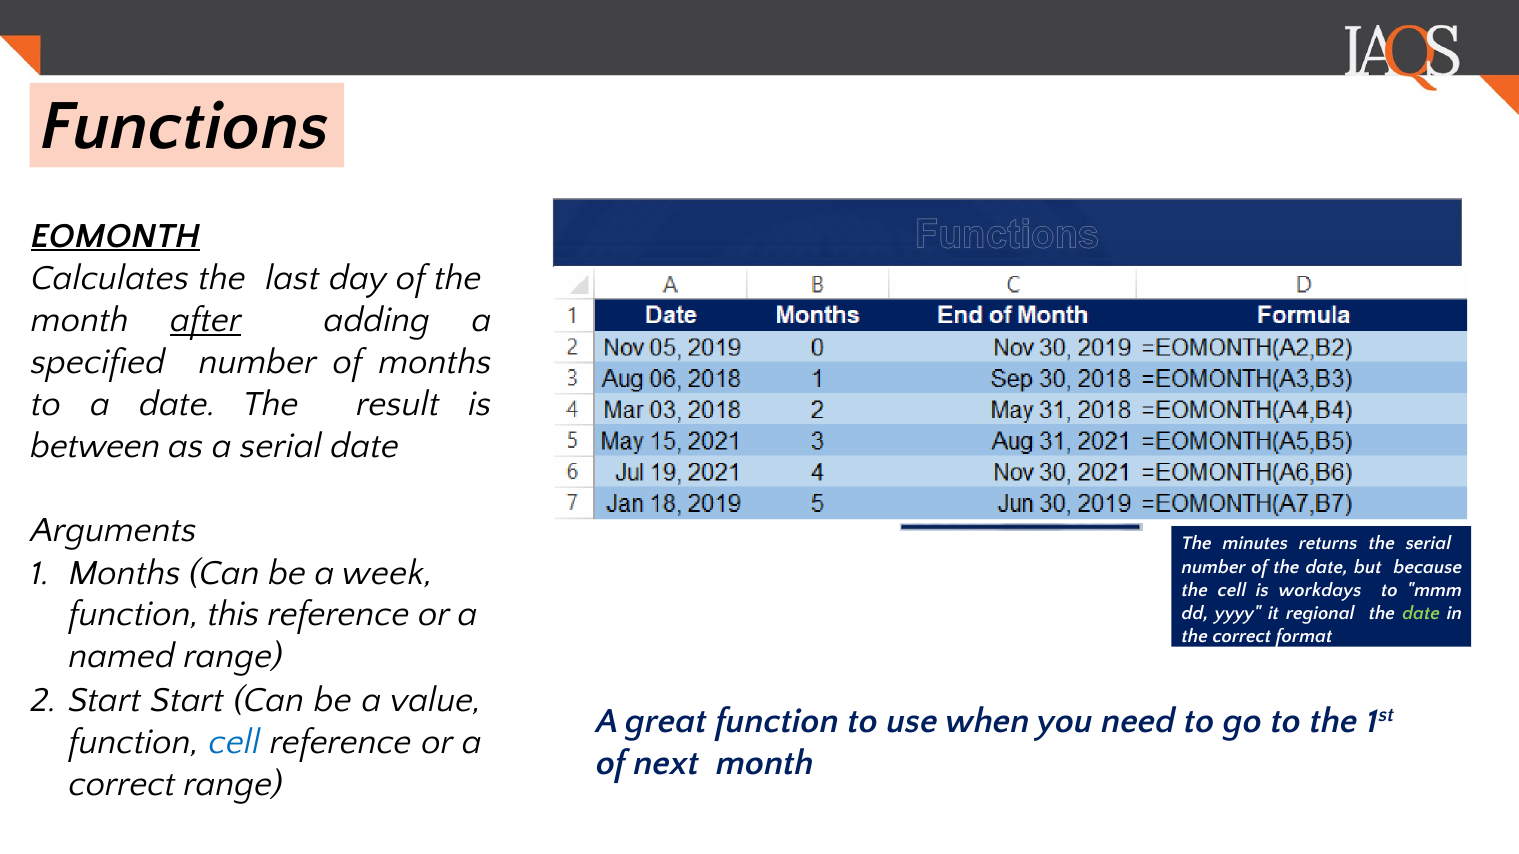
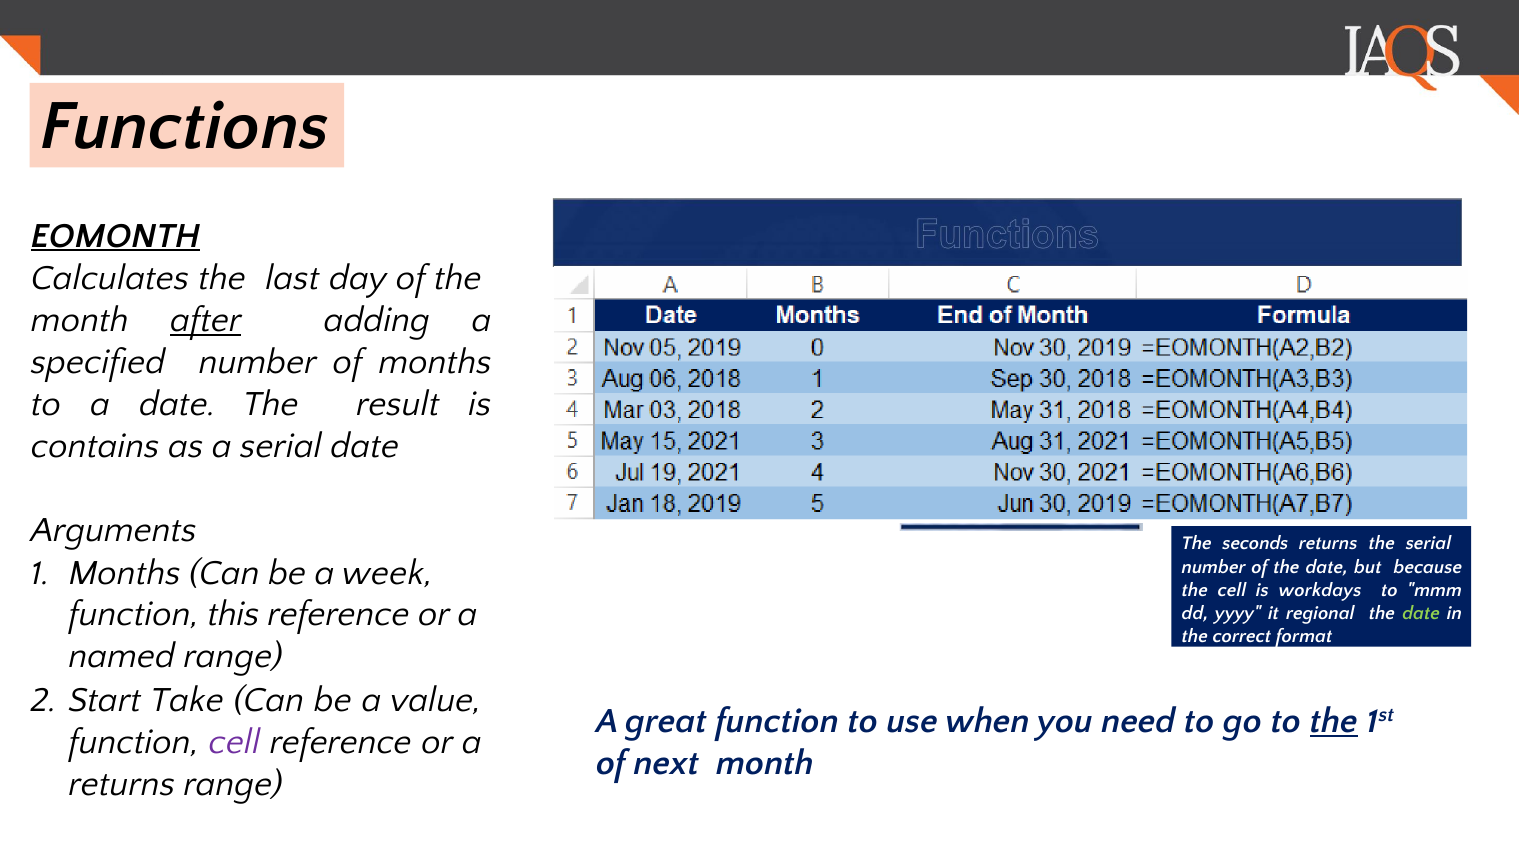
between: between -> contains (95, 447)
minutes: minutes -> seconds (1255, 544)
Start Start: Start -> Take (187, 700)
the underline: none -> present (1334, 721)
cell colour: blue -> purple (234, 742)
correct: correct -> returns (122, 784)
